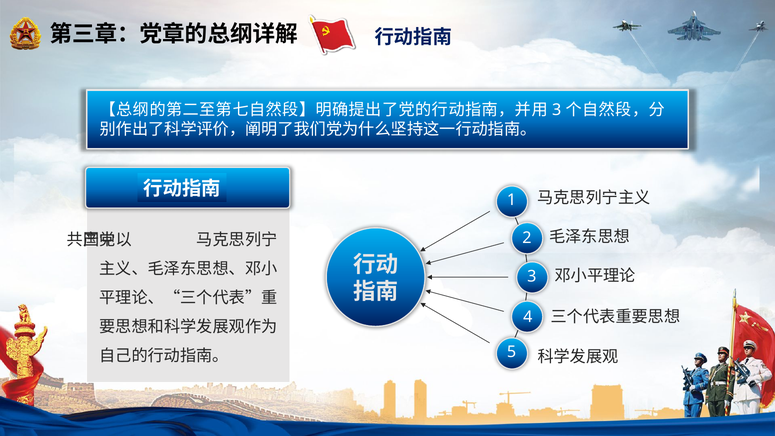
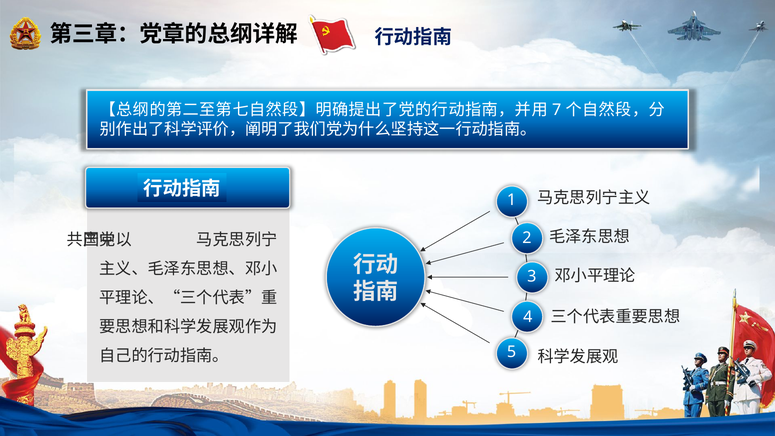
3: 3 -> 7 (557, 110)
